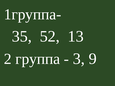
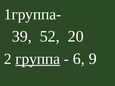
35: 35 -> 39 (22, 36)
13: 13 -> 20 (76, 36)
группа underline: none -> present (38, 59)
3: 3 -> 6 (79, 59)
